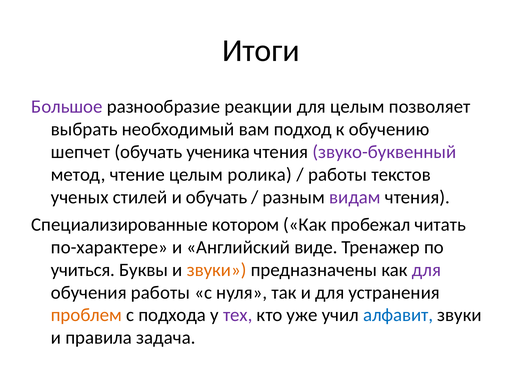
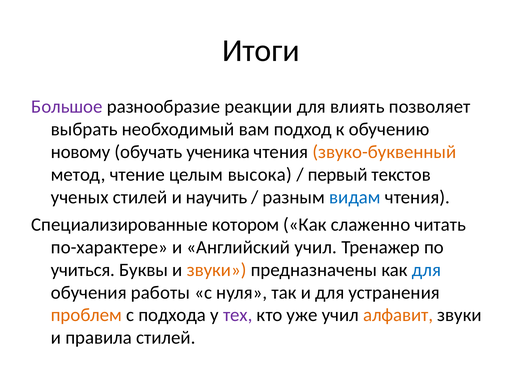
для целым: целым -> влиять (357, 107)
шепчет: шепчет -> новому (81, 152)
звуко-буквенный colour: purple -> orange (384, 152)
ролика: ролика -> высока (260, 174)
работы: работы -> первый (338, 174)
и обучать: обучать -> научить (217, 197)
видам colour: purple -> blue (355, 197)
пробежал: пробежал -> слаженно (371, 224)
Английский виде: виде -> учил (316, 247)
для colour: purple -> blue (426, 269)
алфавит colour: blue -> orange (398, 315)
правила задача: задача -> стилей (166, 337)
